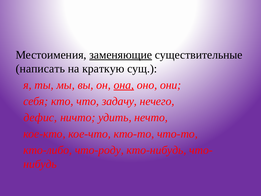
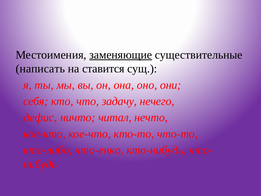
краткую: краткую -> ставится (103, 69)
она underline: present -> none (124, 85)
удить: удить -> читал (115, 117)
что-роду: что-роду -> что-енко (99, 150)
